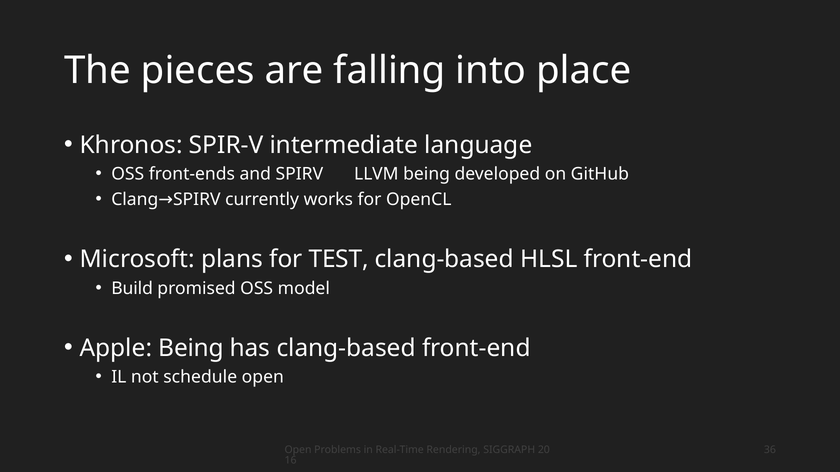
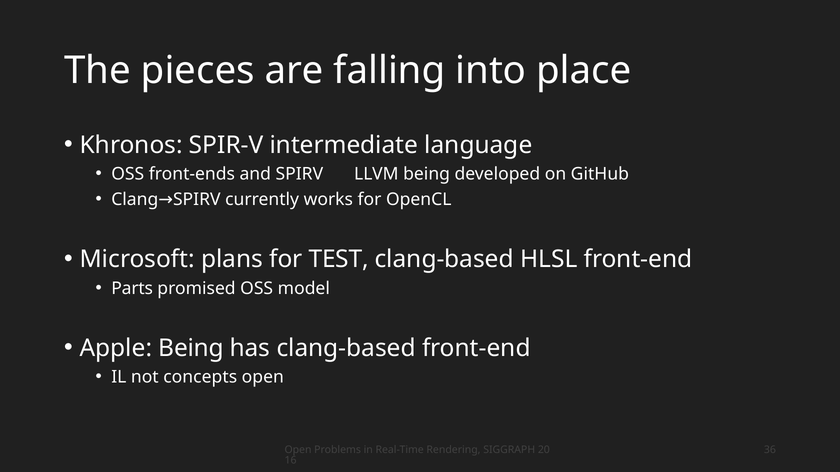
Build: Build -> Parts (132, 289)
schedule: schedule -> concepts (200, 378)
